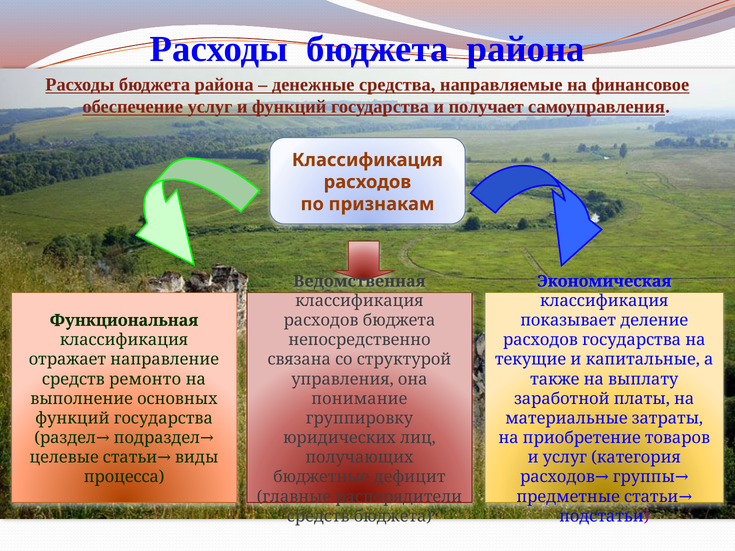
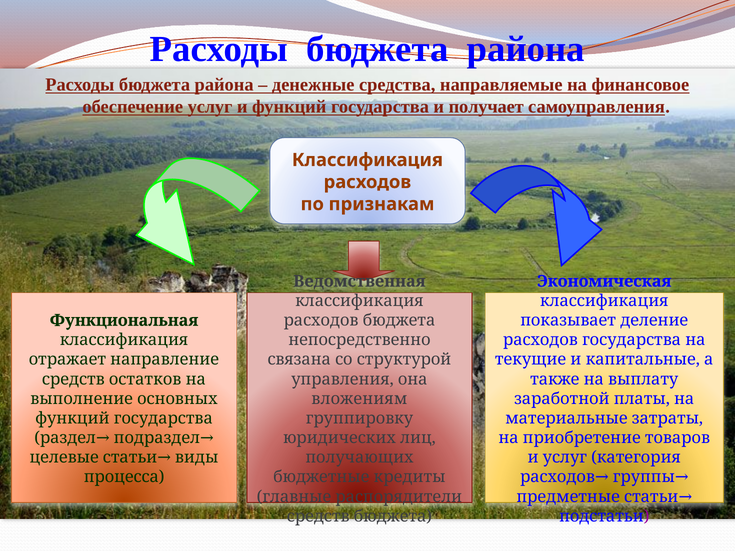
ремонто: ремонто -> остатков (145, 379)
понимание: понимание -> вложениям (359, 399)
дефицит: дефицит -> кредиты (410, 477)
